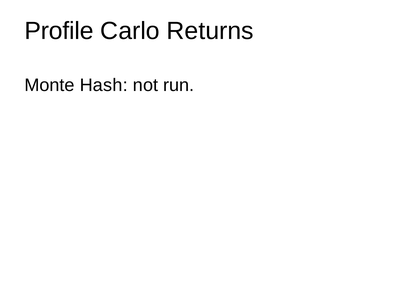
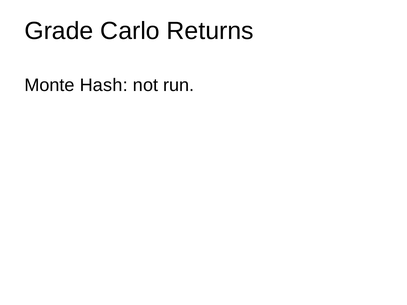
Profile: Profile -> Grade (59, 31)
